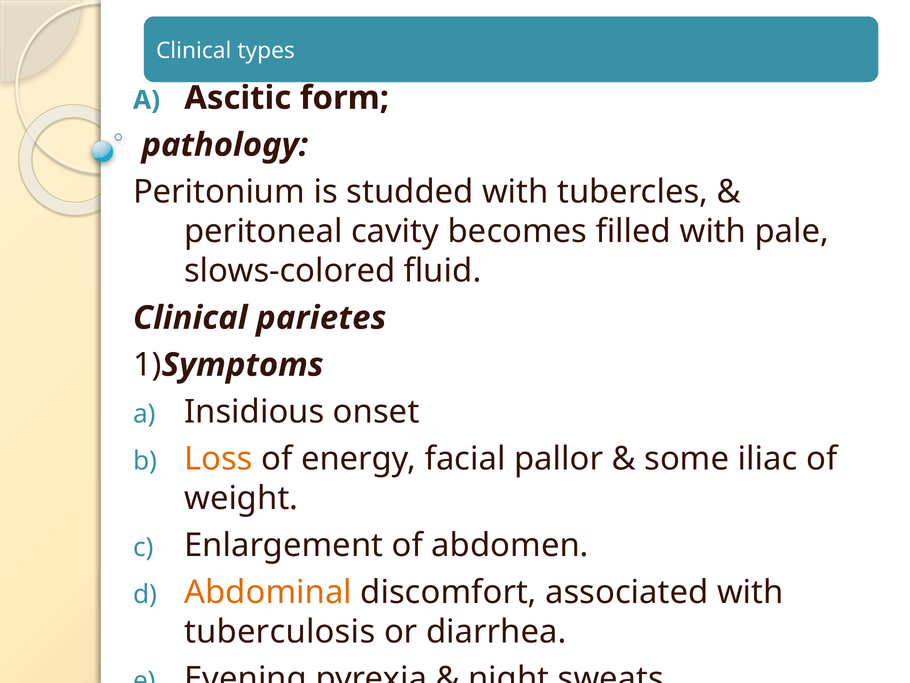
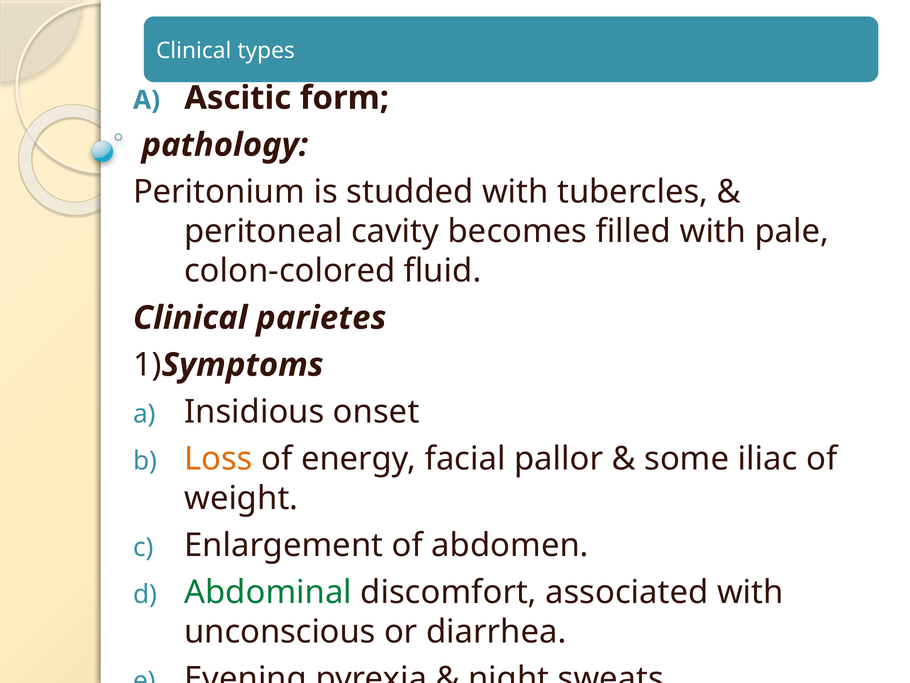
slows-colored: slows-colored -> colon-colored (290, 271)
Abdominal colour: orange -> green (268, 592)
tuberculosis: tuberculosis -> unconscious (280, 632)
